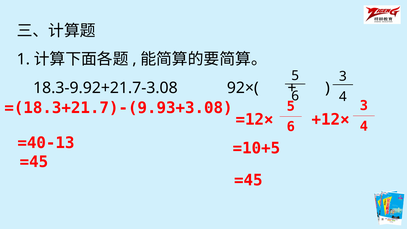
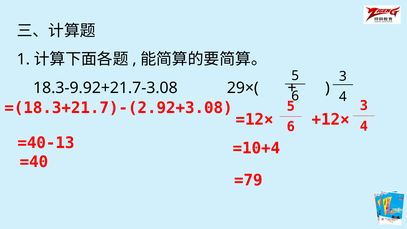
92×(: 92×( -> 29×( (243, 88)
=(18.3+21.7)-(9.93+3.08: =(18.3+21.7)-(9.93+3.08 -> =(18.3+21.7)-(2.92+3.08 (118, 108)
=10+5: =10+5 -> =10+4 (256, 148)
=45: =45 -> =40 (34, 162)
=45: =45 -> =79 (248, 180)
